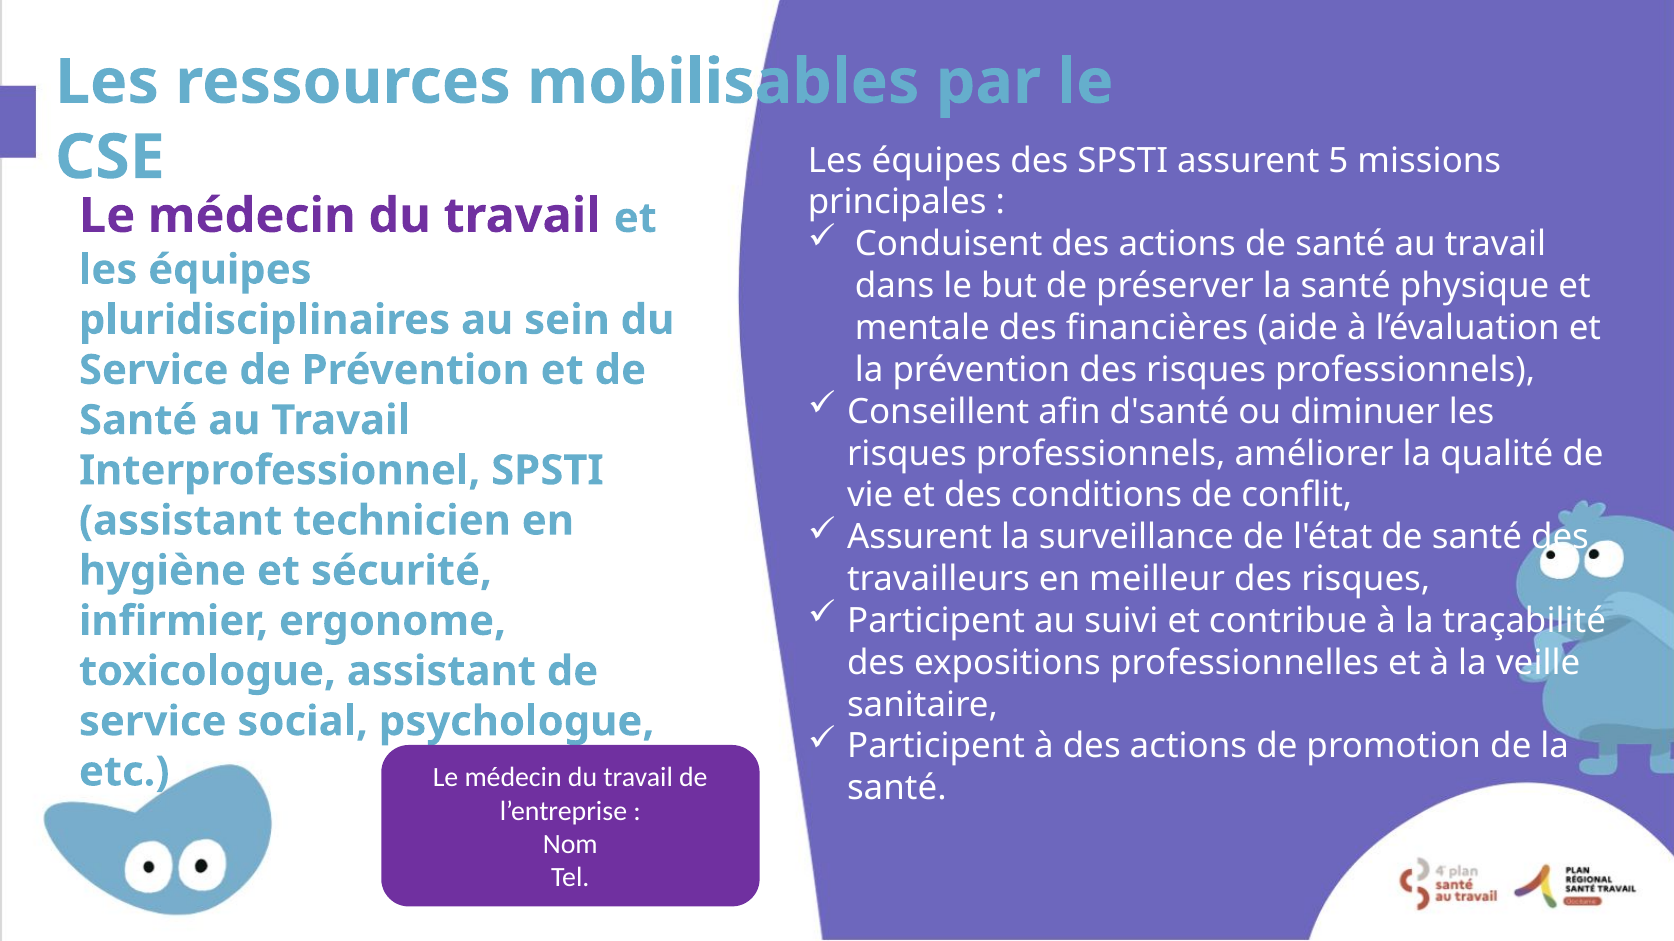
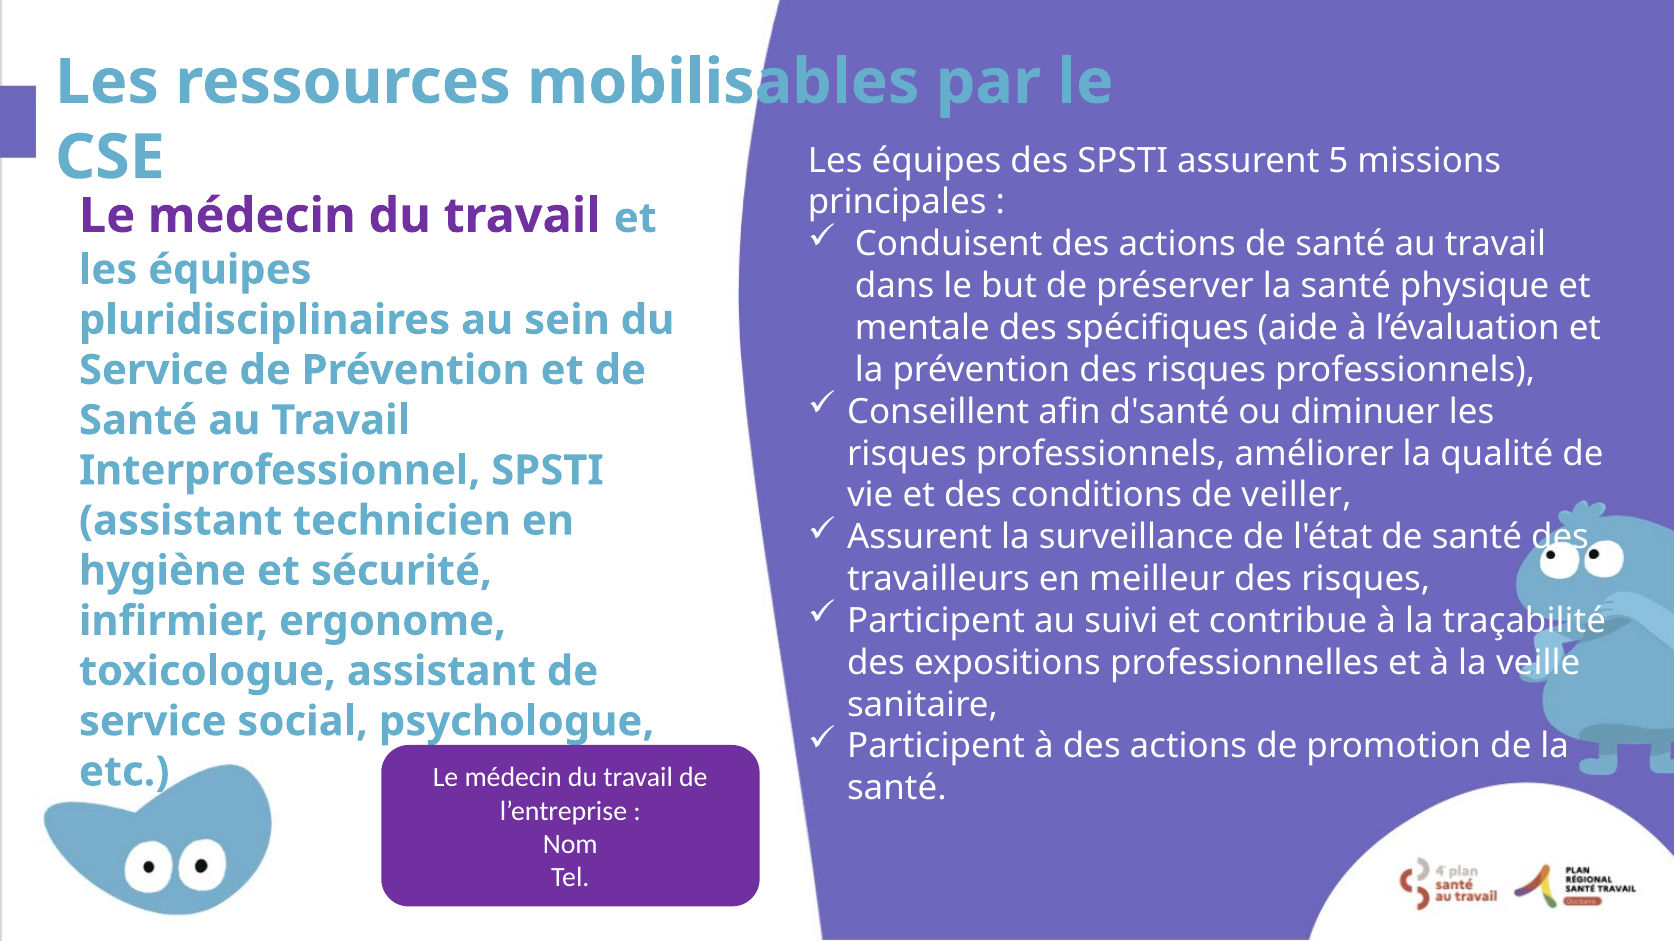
financières: financières -> spécifiques (1157, 328)
conflit: conflit -> veiller (1297, 496)
